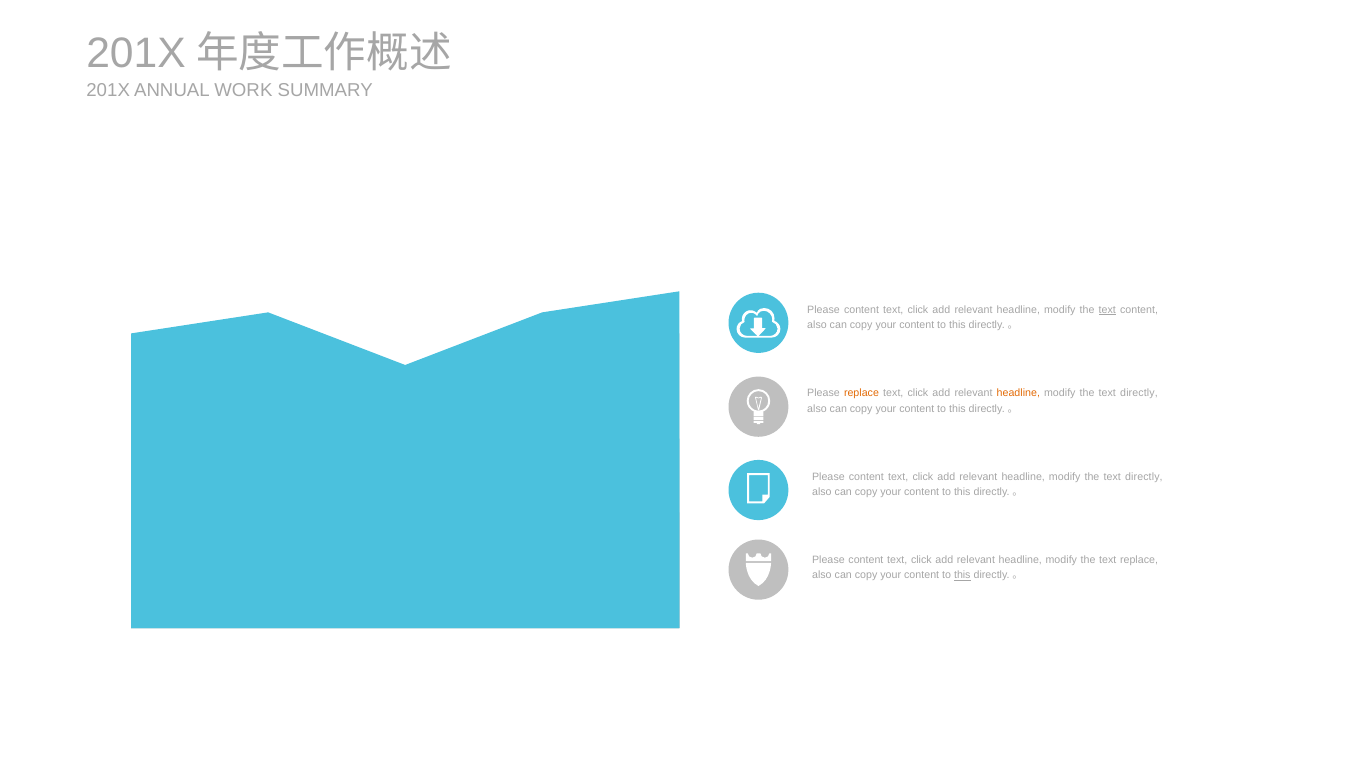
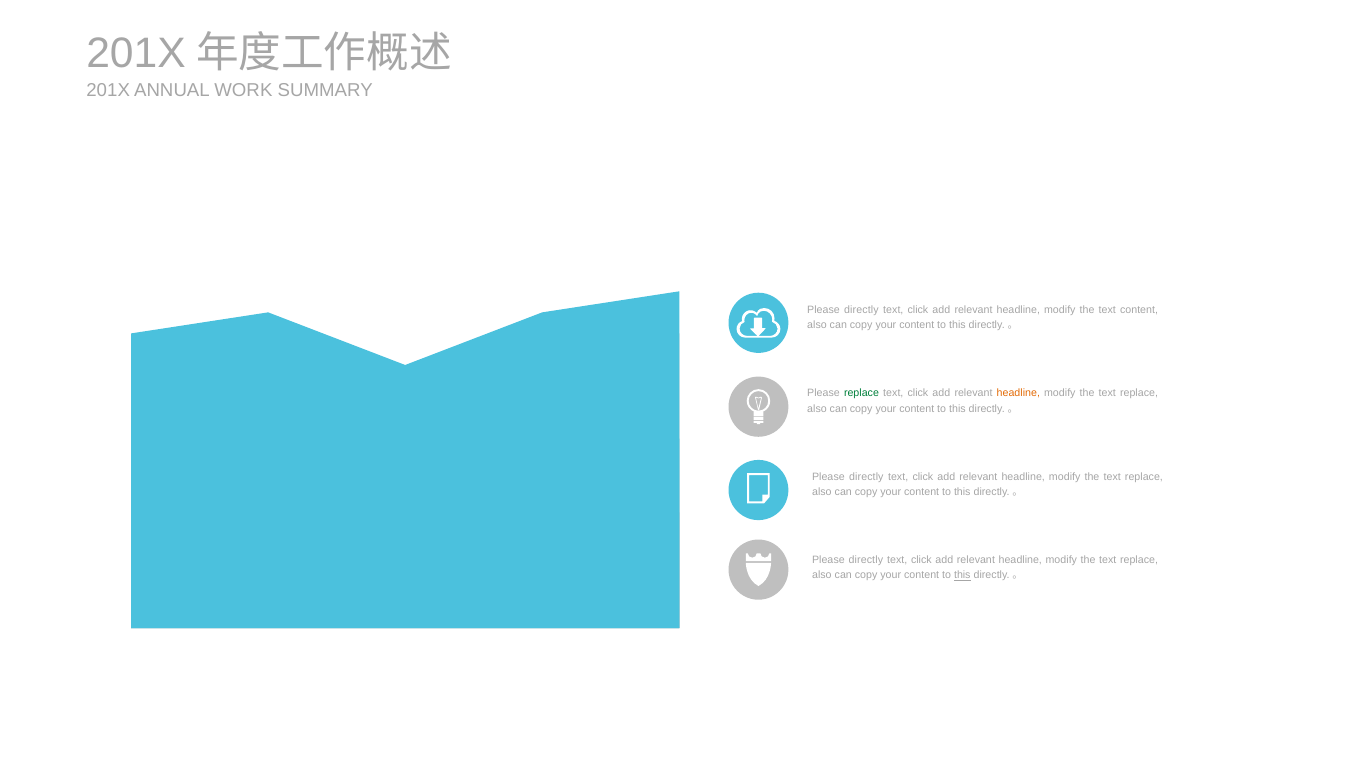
content: content -> directly (861, 310)
text underline: present -> none (1107, 310)
replace colour: orange -> green (861, 393)
directly: directly -> replace (1139, 393)
content: content -> directly (866, 477)
directly: directly -> replace (1144, 477)
content: content -> directly (866, 560)
